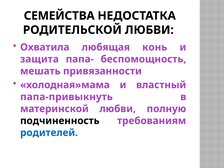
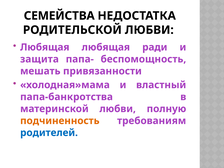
Охватила: Охватила -> Любящая (45, 47)
конь: конь -> ради (155, 47)
папа-привыкнуть: папа-привыкнуть -> папа-банкротства (66, 97)
подчиненность colour: black -> orange (60, 121)
